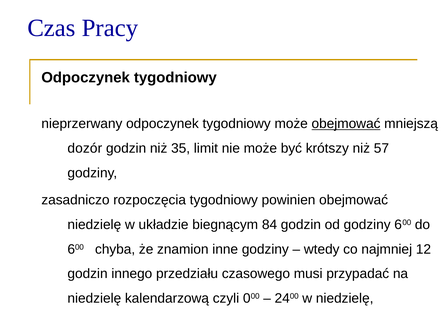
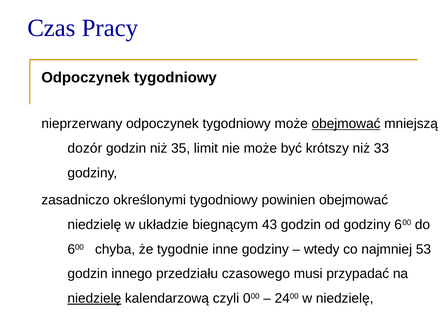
57: 57 -> 33 (381, 148)
rozpoczęcia: rozpoczęcia -> określonymi (150, 200)
84: 84 -> 43 (270, 225)
znamion: znamion -> tygodnie (183, 249)
12: 12 -> 53 (423, 249)
niedzielę underline: none -> present (94, 299)
